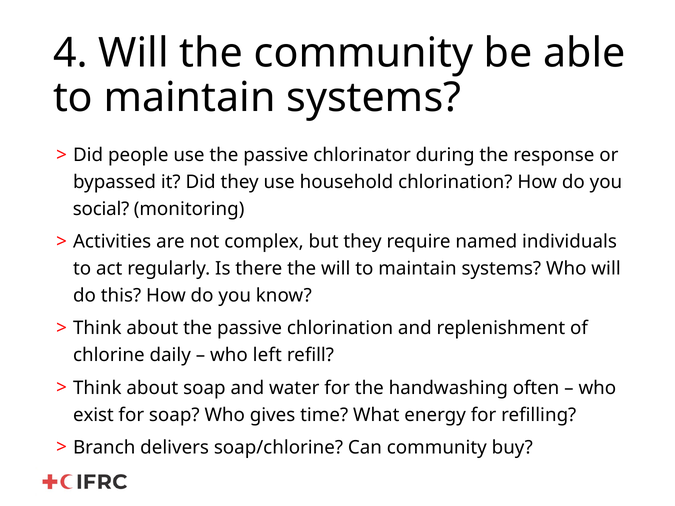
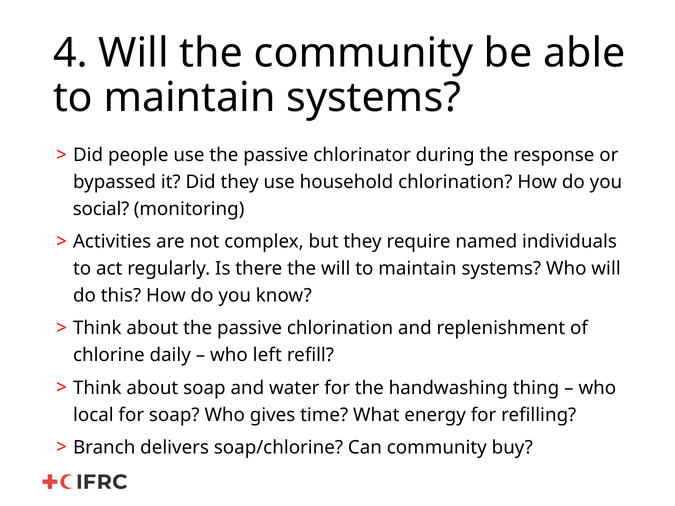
often: often -> thing (536, 388)
exist: exist -> local (93, 415)
